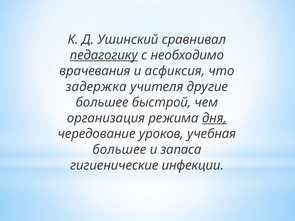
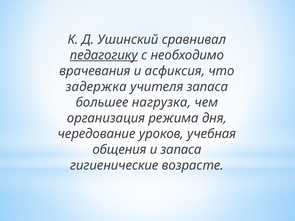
учителя другие: другие -> запаса (207, 87)
быстрой: быстрой -> нагрузка (161, 103)
дня underline: present -> none (214, 118)
большее: большее -> общения (119, 150)
инфекции: инфекции -> возрасте (193, 165)
